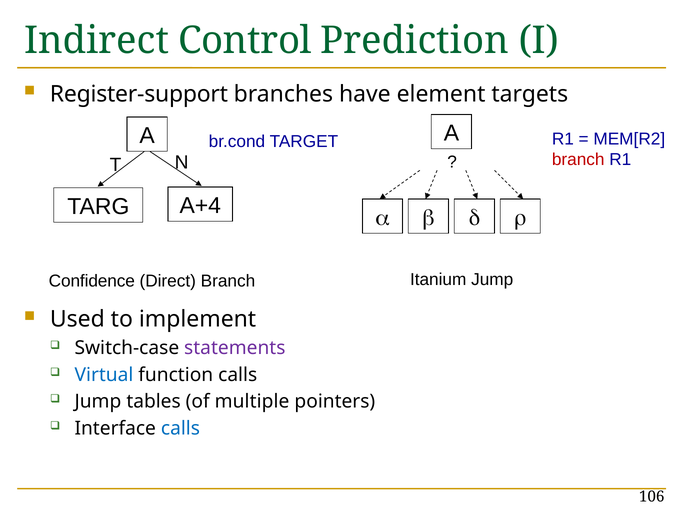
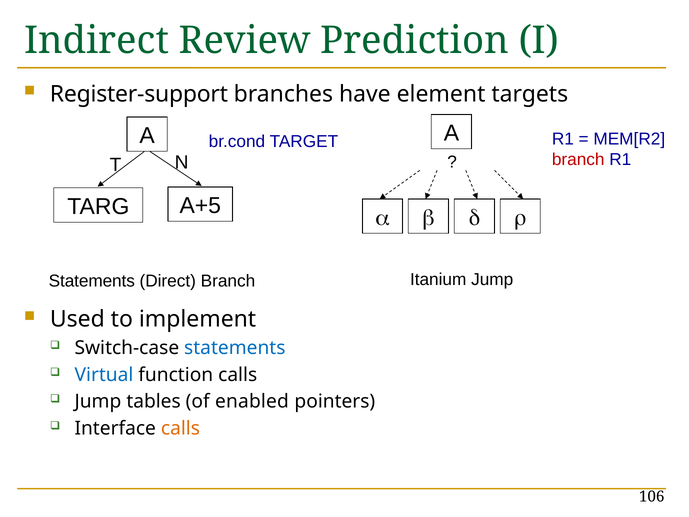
Control: Control -> Review (245, 41)
A+4: A+4 -> A+5 (200, 206)
Confidence: Confidence -> Statements (92, 281)
statements colour: purple -> blue (235, 348)
multiple: multiple -> enabled (252, 401)
calls colour: blue -> orange (180, 428)
